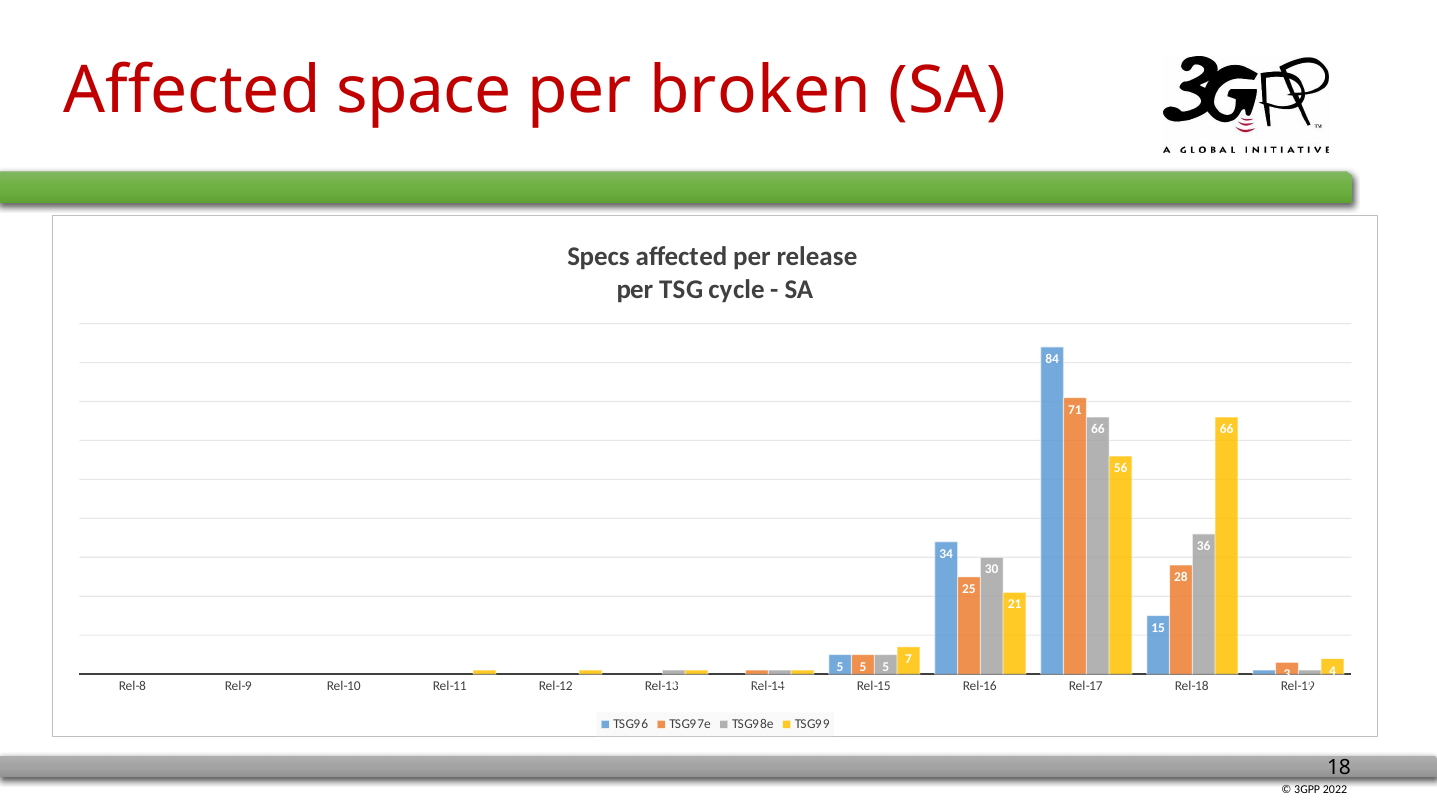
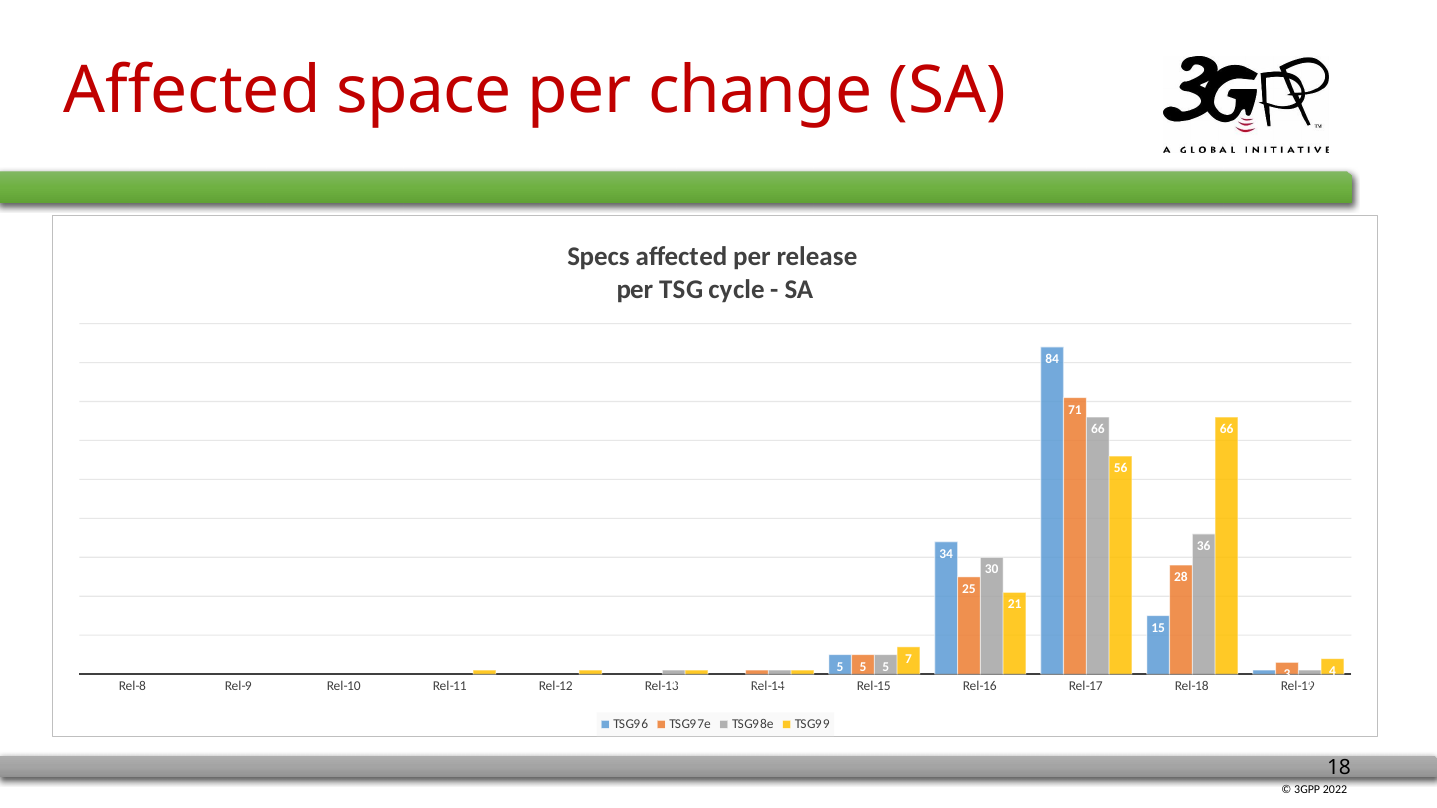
broken: broken -> change (761, 91)
